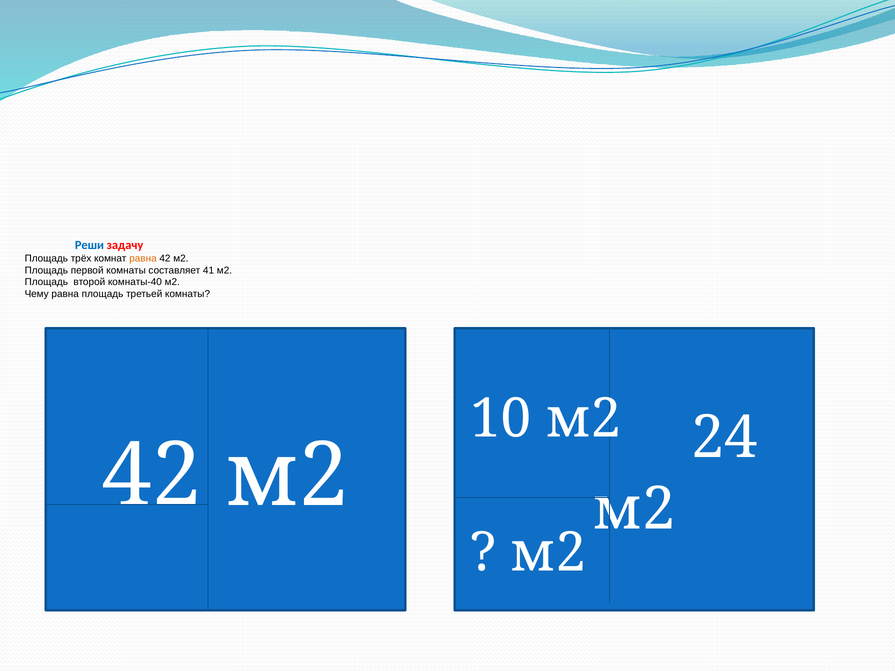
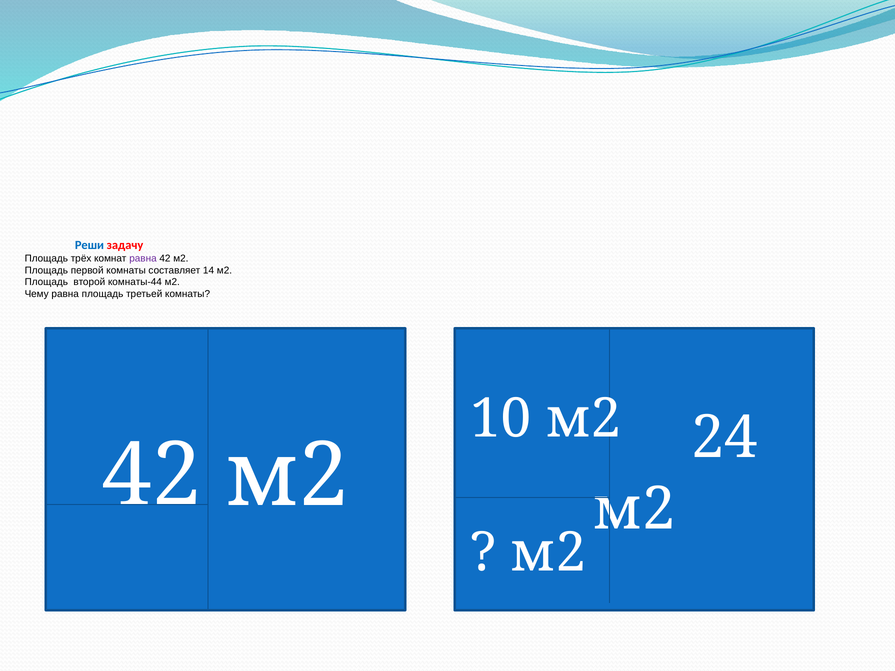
равна colour: orange -> purple (143, 258)
41: 41 -> 14 (209, 270)
комнаты-40: комнаты-40 -> комнаты-44 (135, 282)
